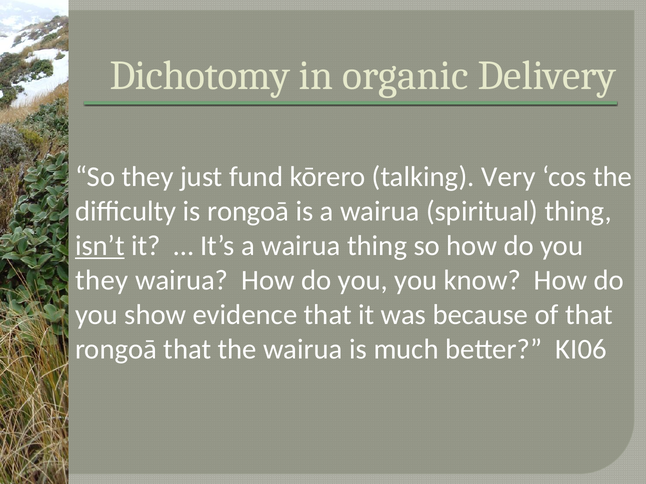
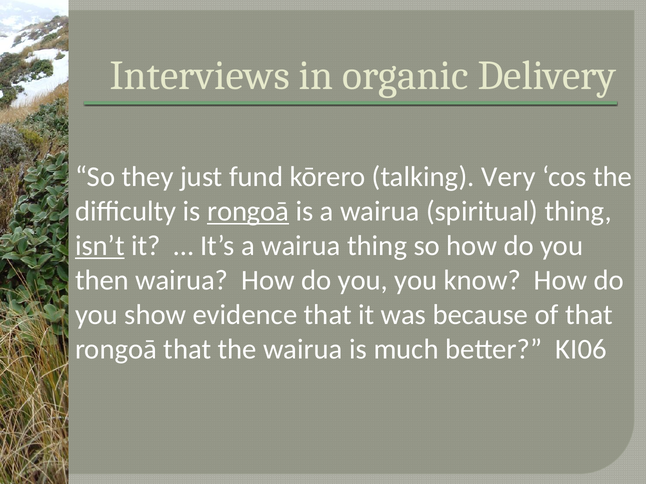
Dichotomy: Dichotomy -> Interviews (200, 76)
rongoā underline: none -> present (248, 212)
they: they -> then (102, 281)
